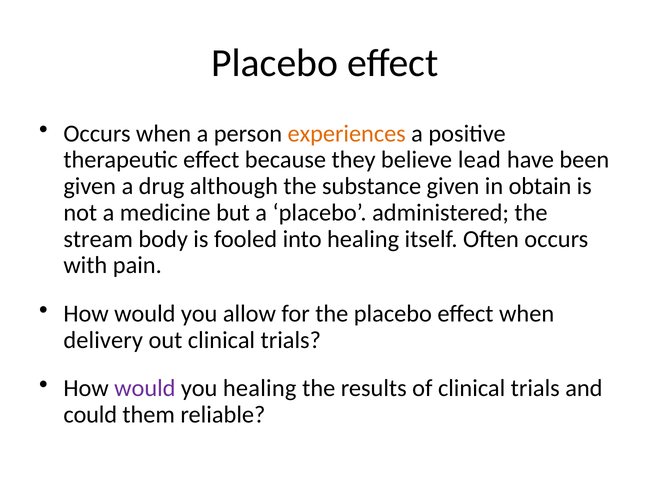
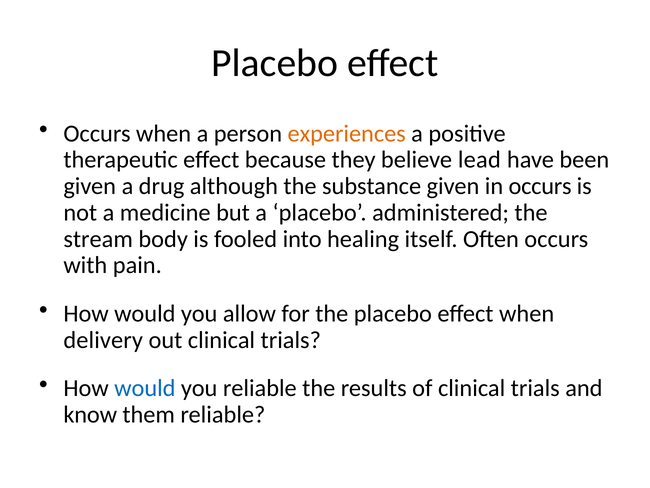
in obtain: obtain -> occurs (540, 186)
would colour: purple -> blue (145, 388)
you healing: healing -> reliable (260, 388)
could: could -> know (90, 414)
